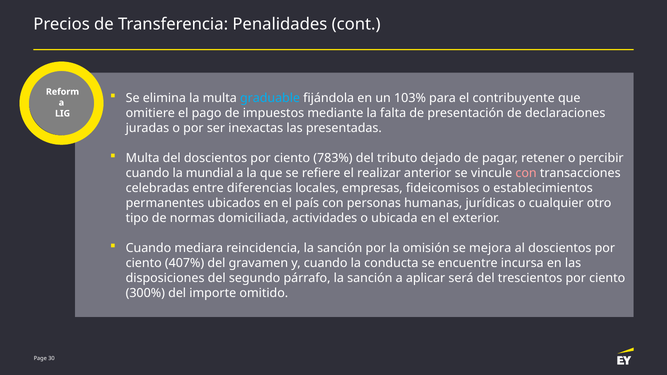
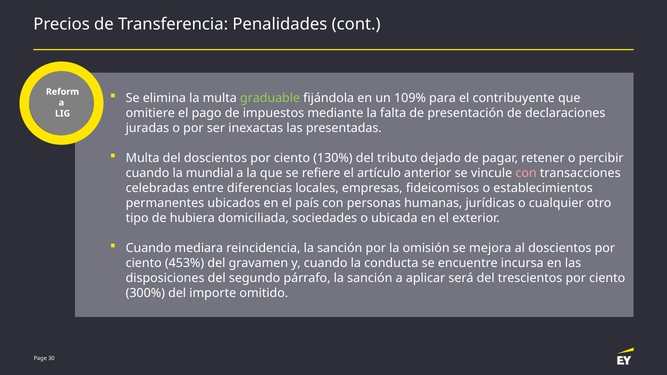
graduable colour: light blue -> light green (270, 98)
103%: 103% -> 109% (410, 98)
783%: 783% -> 130% (333, 158)
realizar: realizar -> artículo (379, 173)
normas: normas -> hubiera (192, 218)
actividades: actividades -> sociedades (325, 218)
407%: 407% -> 453% (185, 263)
